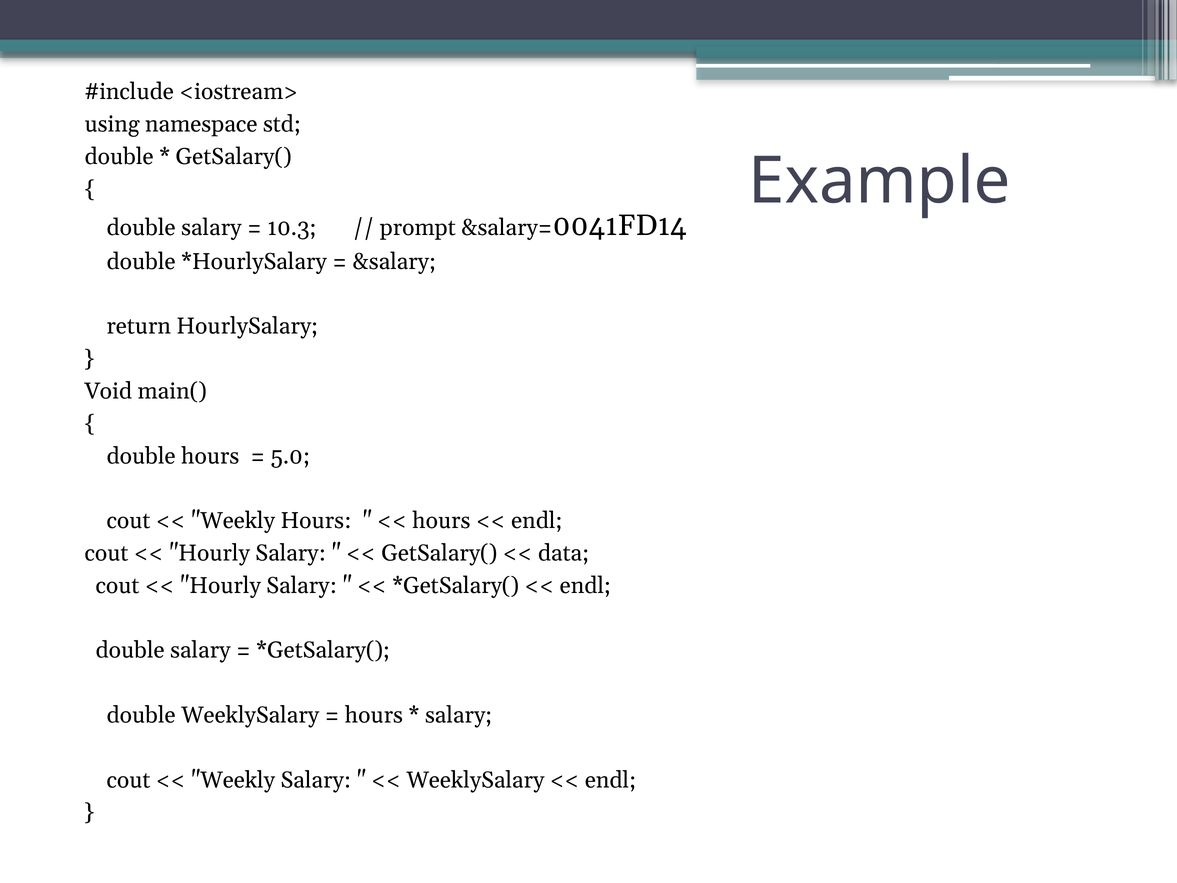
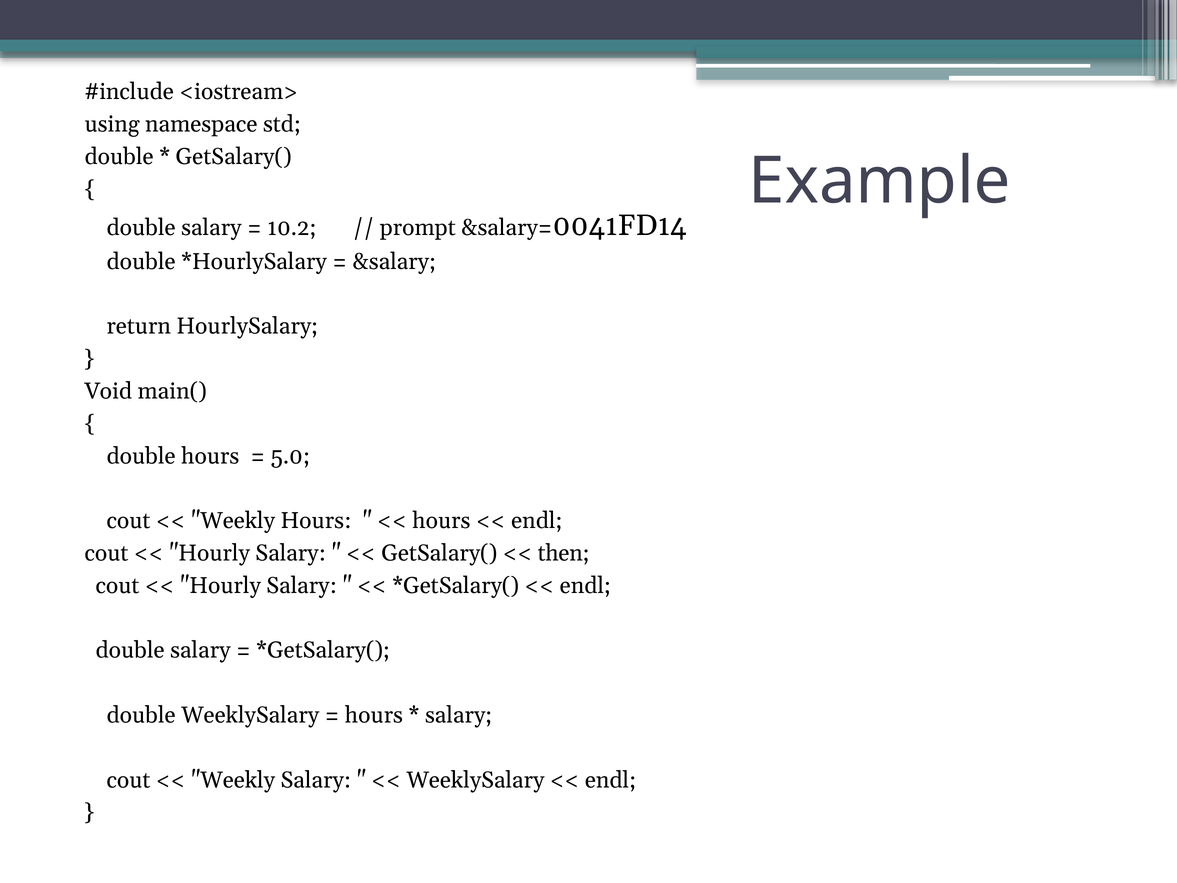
10.3: 10.3 -> 10.2 (292, 228)
data: data -> then (564, 553)
